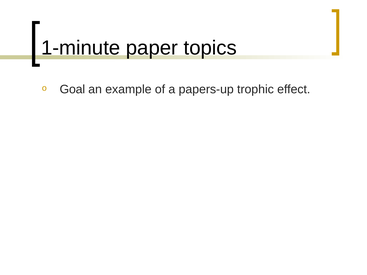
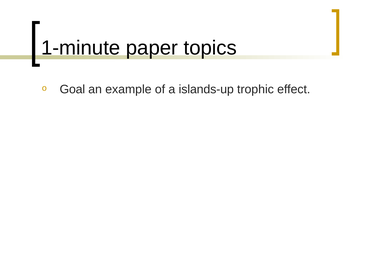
papers-up: papers-up -> islands-up (206, 90)
